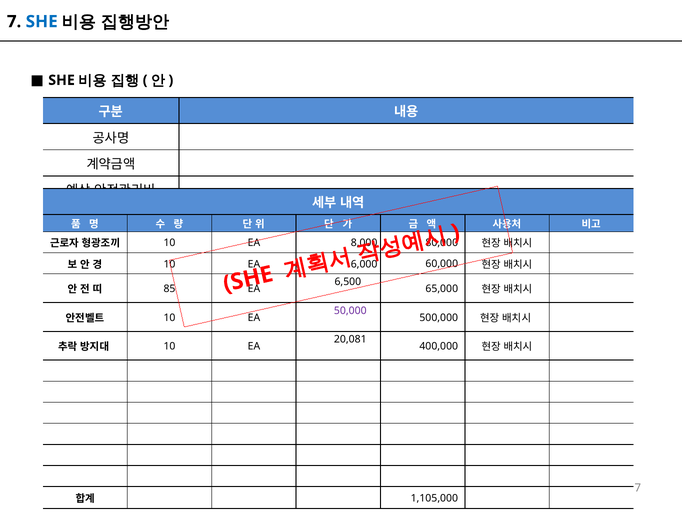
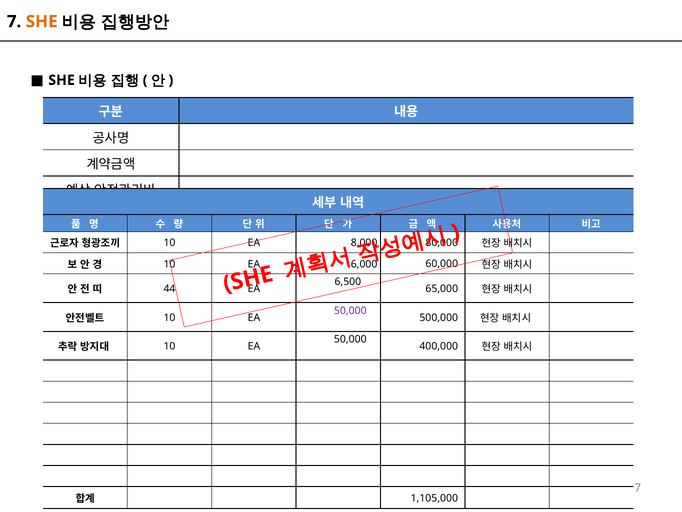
SHE colour: blue -> orange (42, 22)
85: 85 -> 44 (169, 289)
20,081: 20,081 -> 50,000 (350, 339)
